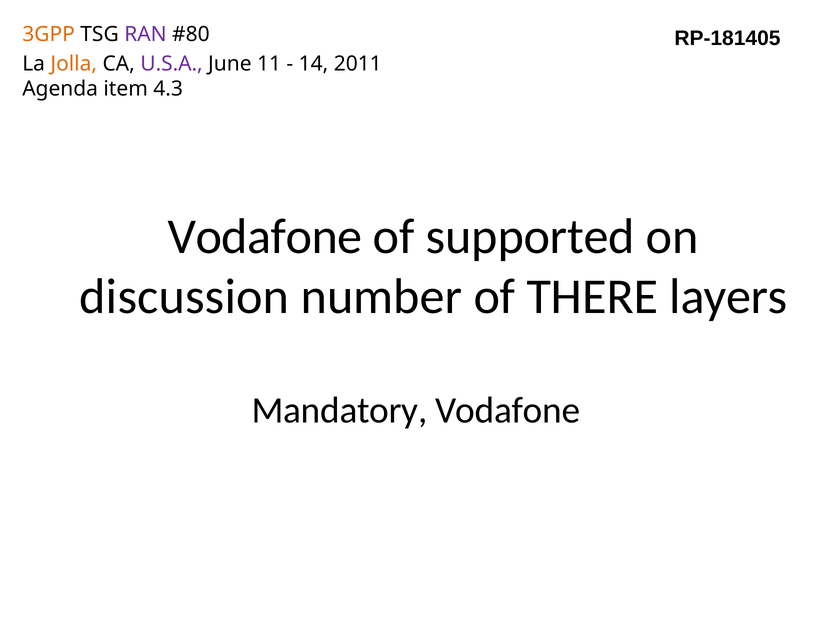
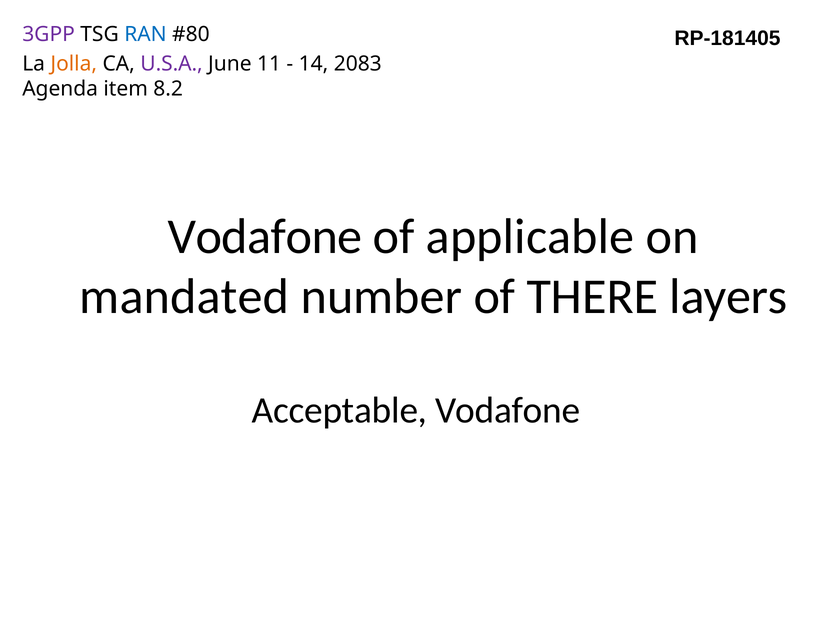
3GPP colour: orange -> purple (49, 34)
RAN colour: purple -> blue (145, 34)
2011: 2011 -> 2083 (358, 64)
4.3: 4.3 -> 8.2 (168, 89)
supported: supported -> applicable (530, 237)
discussion: discussion -> mandated (184, 297)
Mandatory: Mandatory -> Acceptable (339, 410)
